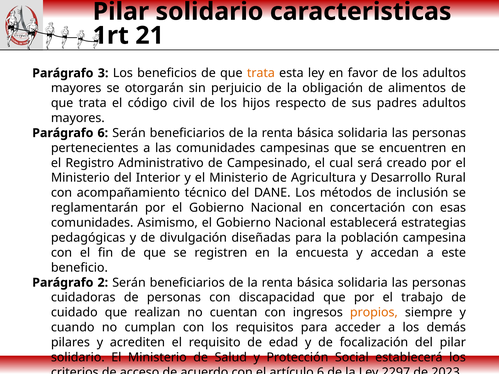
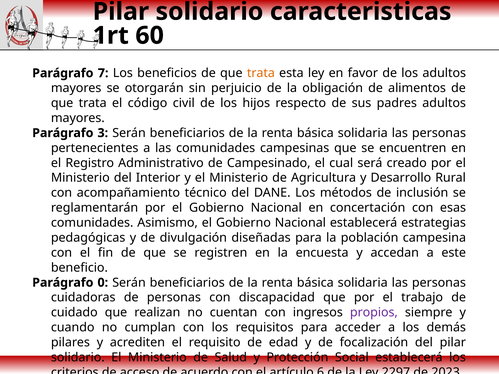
21: 21 -> 60 (150, 36)
3: 3 -> 7 (103, 73)
Parágrafo 6: 6 -> 3 (103, 133)
2: 2 -> 0 (103, 283)
propios colour: orange -> purple (374, 313)
